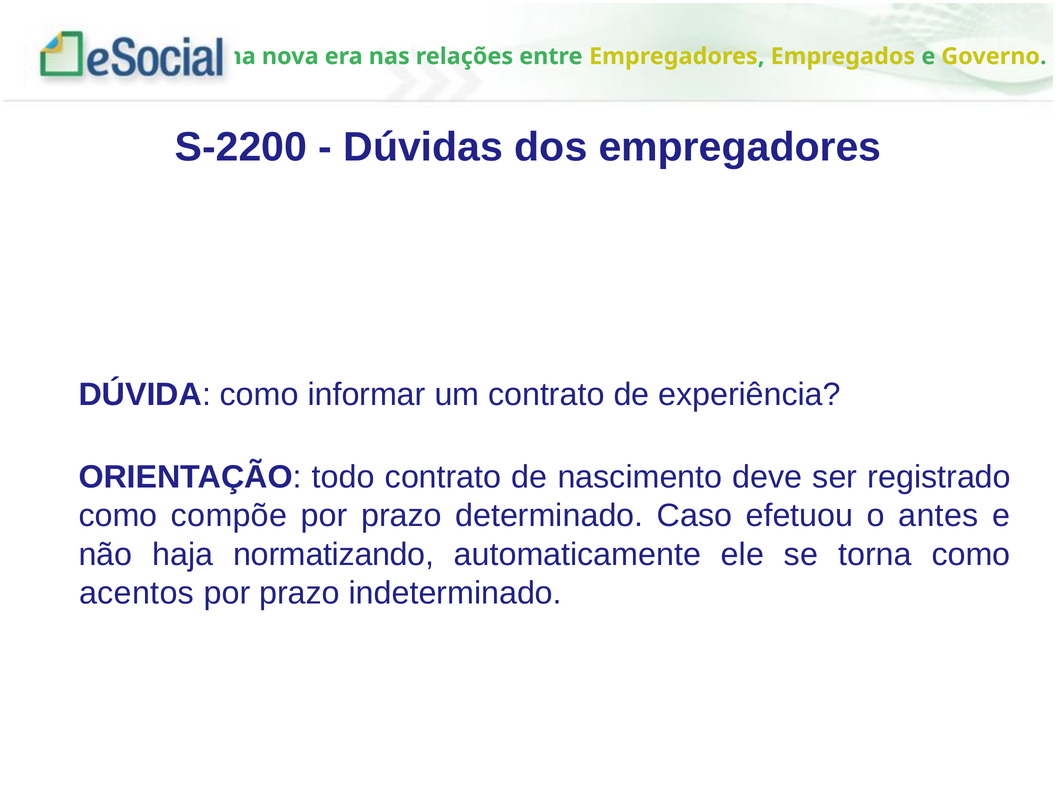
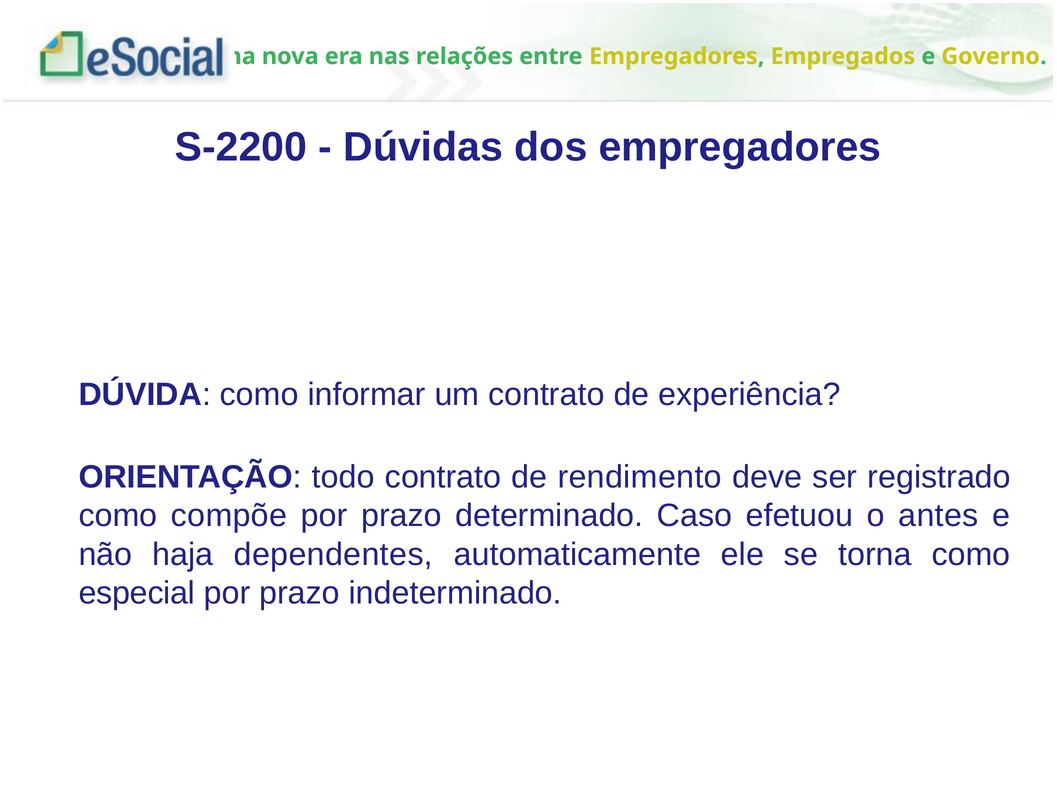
nascimento: nascimento -> rendimento (640, 477)
normatizando: normatizando -> dependentes (333, 554)
acentos: acentos -> especial (137, 593)
